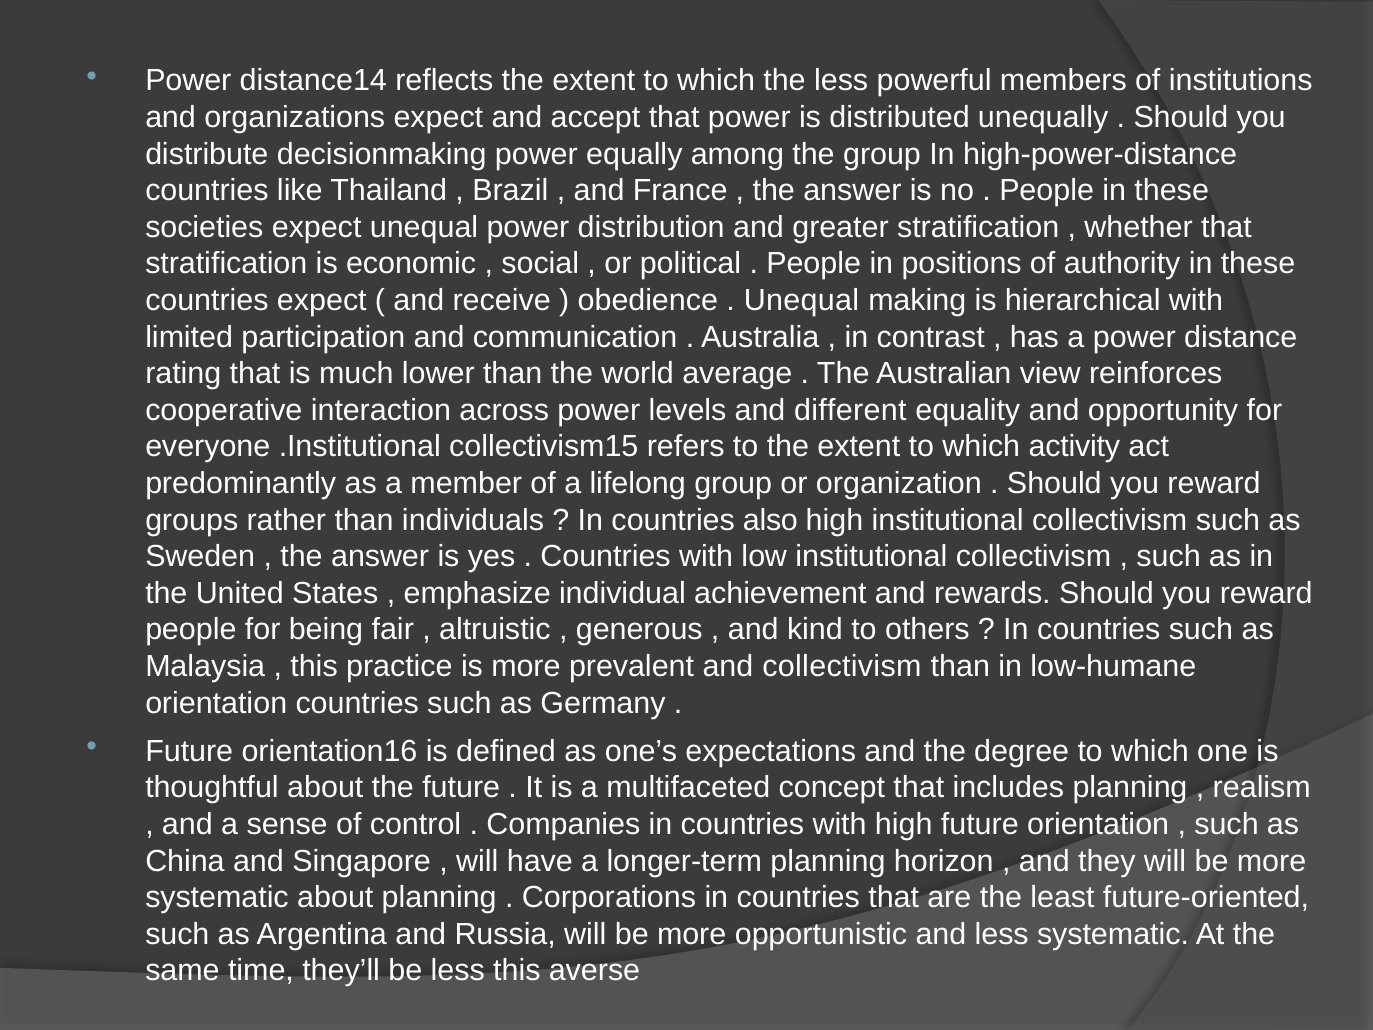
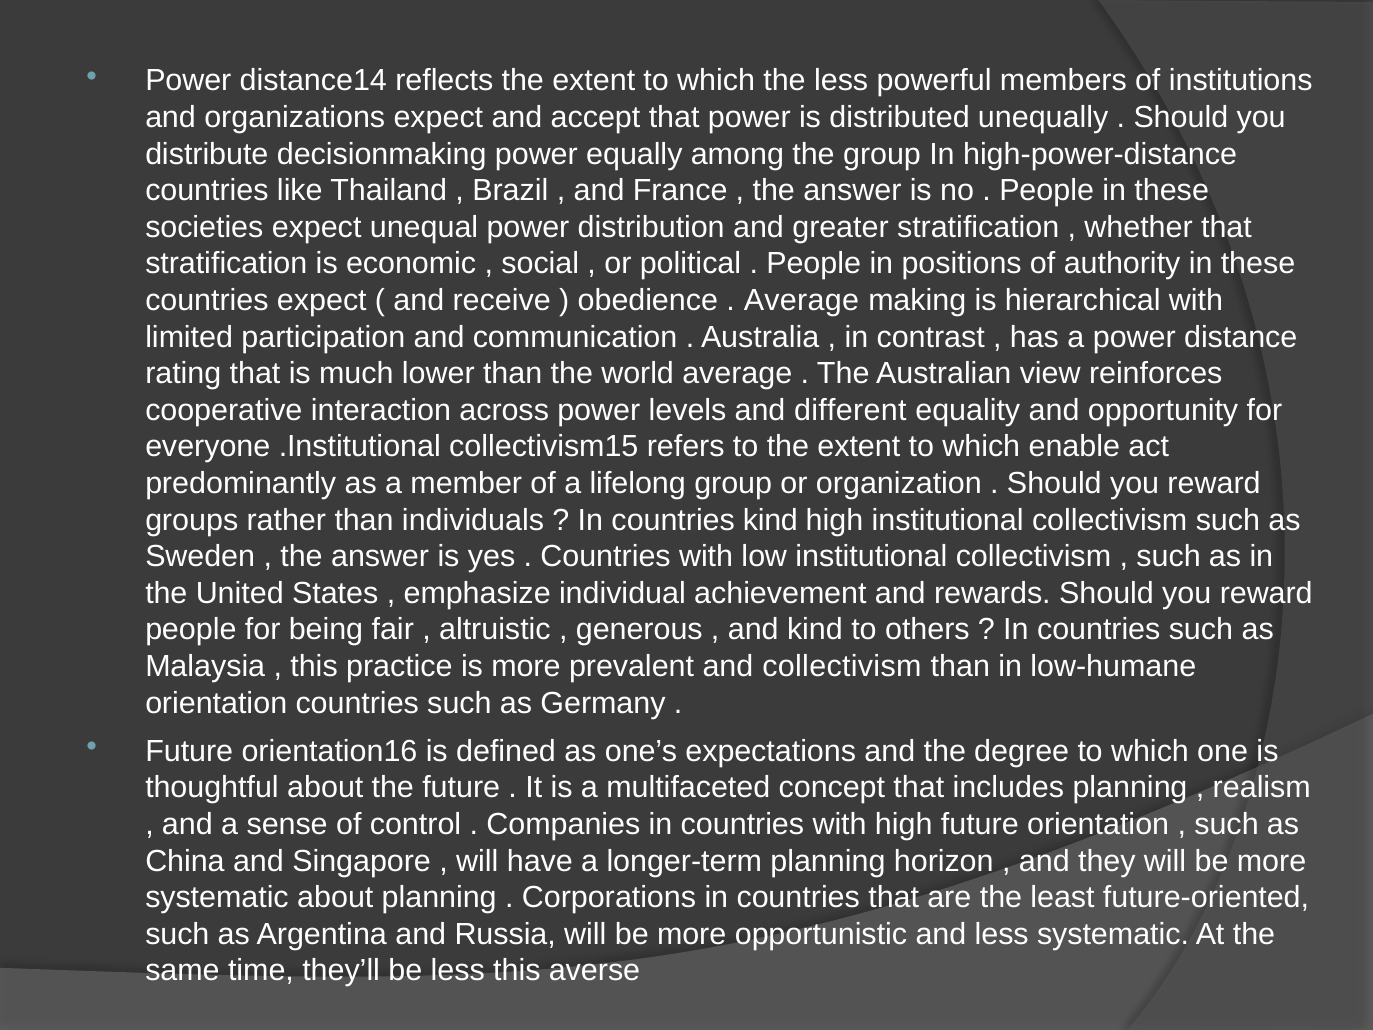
Unequal: Unequal -> Average (801, 300)
activity: activity -> enable (1074, 447)
countries also: also -> kind (770, 520)
